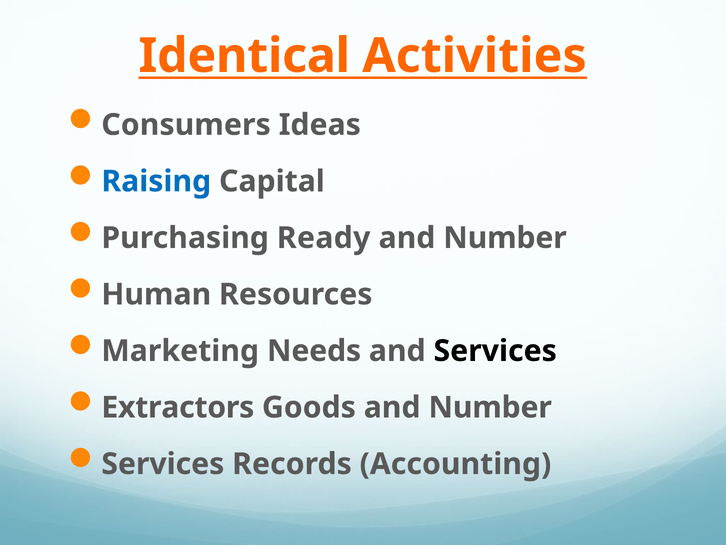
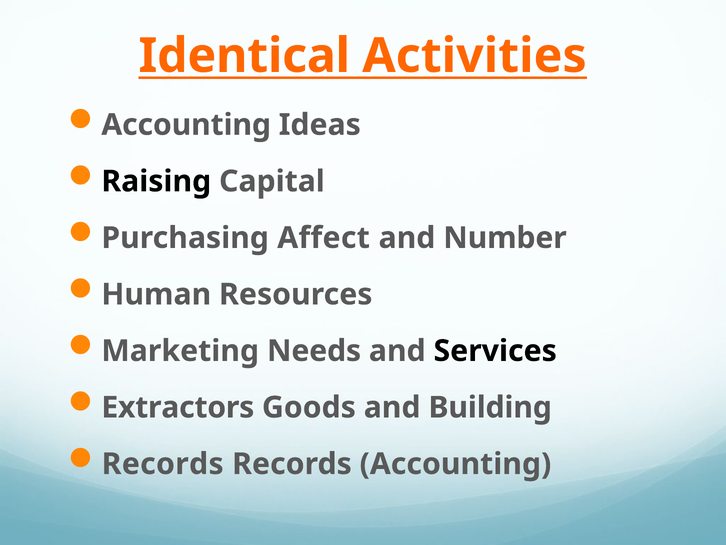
Consumers: Consumers -> Accounting (186, 125)
Raising colour: blue -> black (156, 181)
Ready: Ready -> Affect (324, 238)
Goods and Number: Number -> Building (490, 407)
Services: Services -> Records (163, 464)
